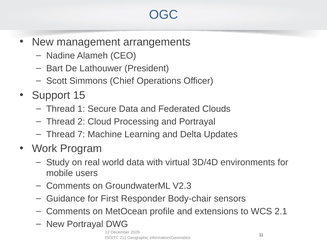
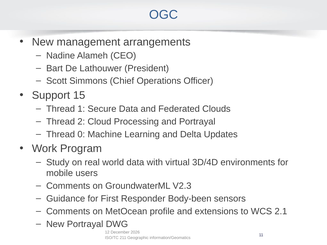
7: 7 -> 0 (81, 134)
Body-chair: Body-chair -> Body-been (190, 199)
